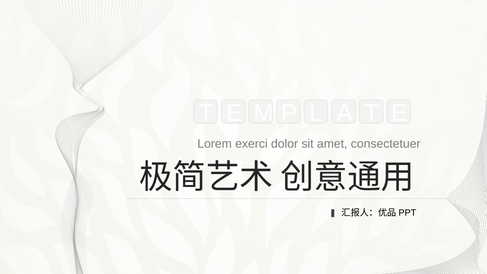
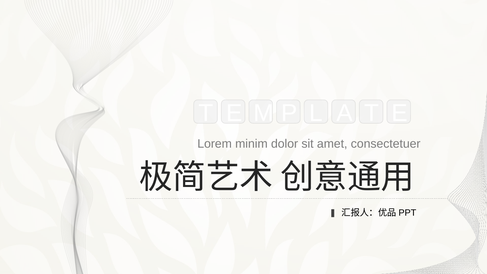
exerci: exerci -> minim (251, 144)
